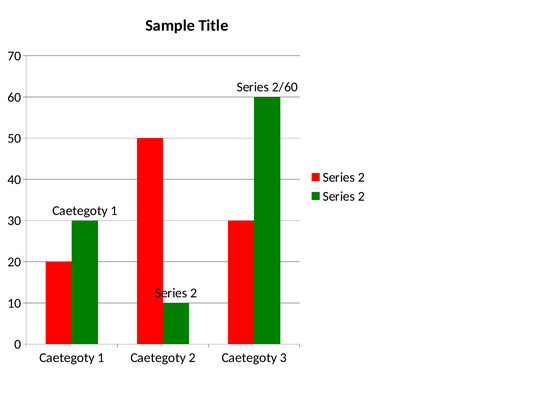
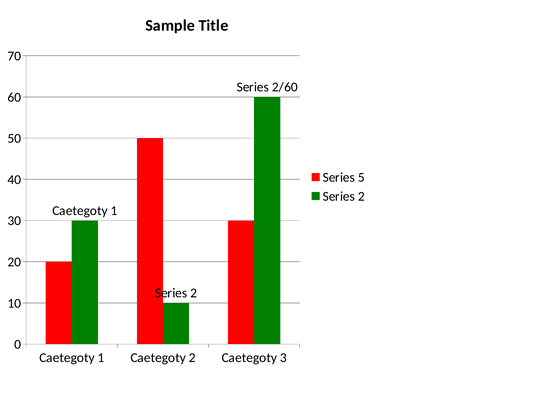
2: 2 -> 5 (361, 178)
